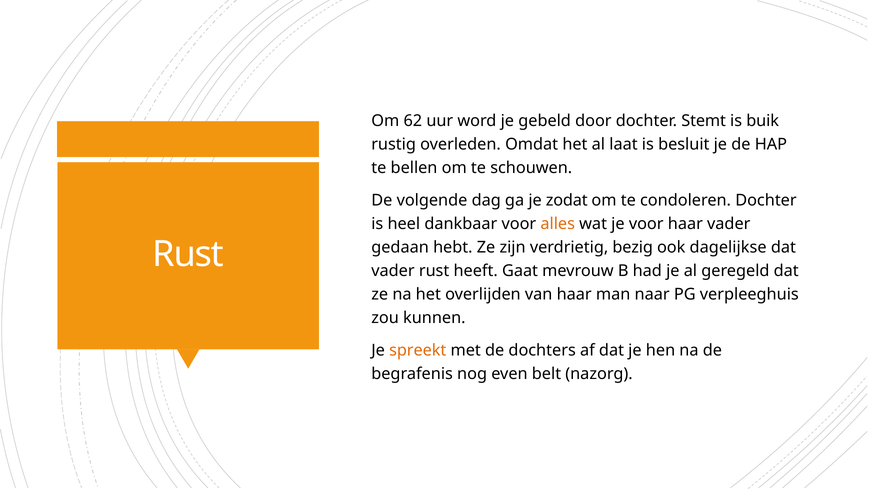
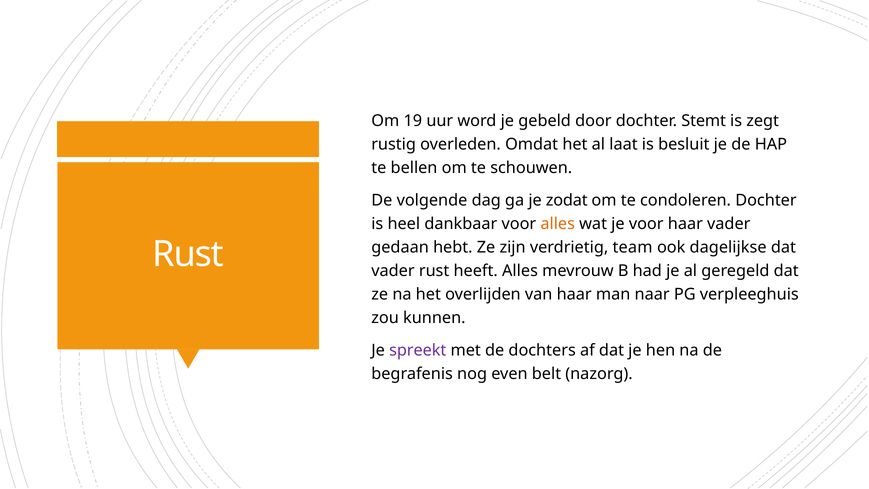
62: 62 -> 19 (413, 121)
buik: buik -> zegt (763, 121)
bezig: bezig -> team (633, 247)
heeft Gaat: Gaat -> Alles (520, 271)
spreekt colour: orange -> purple (418, 350)
